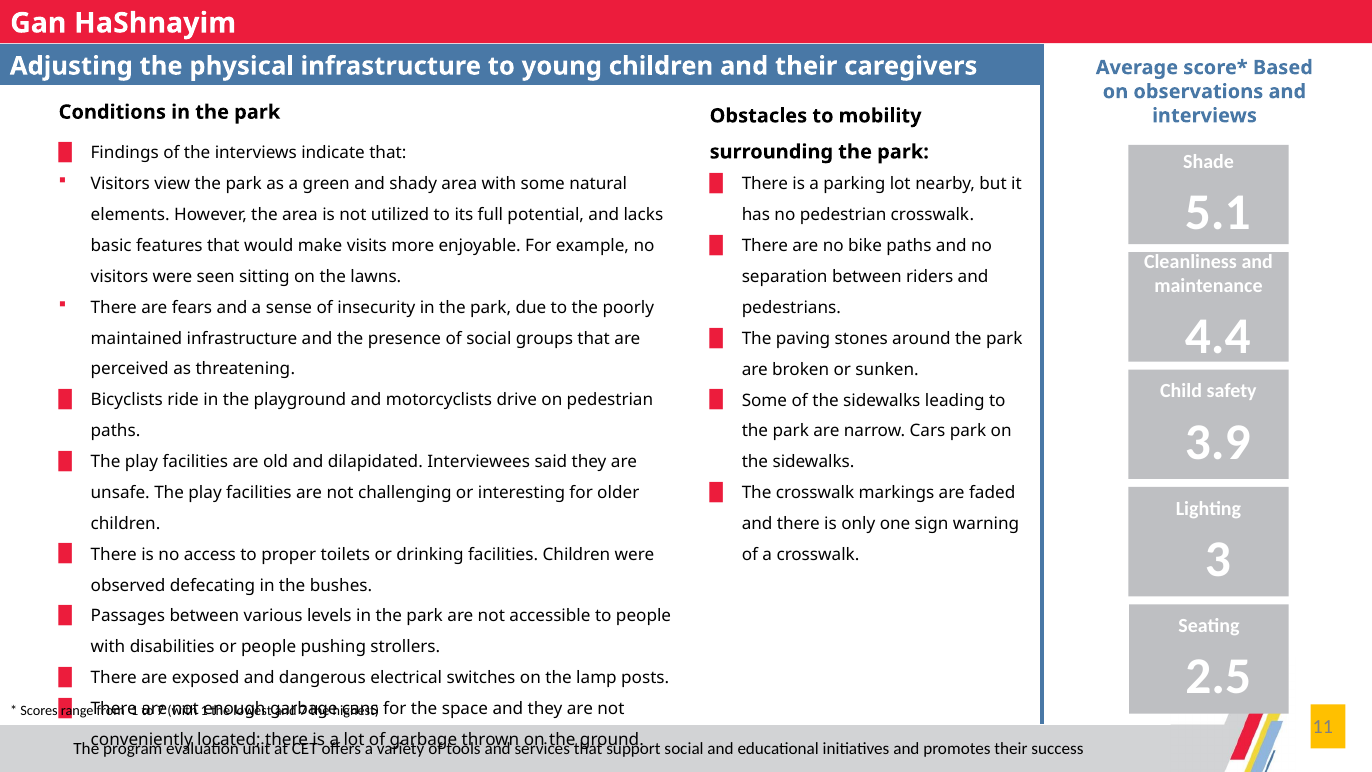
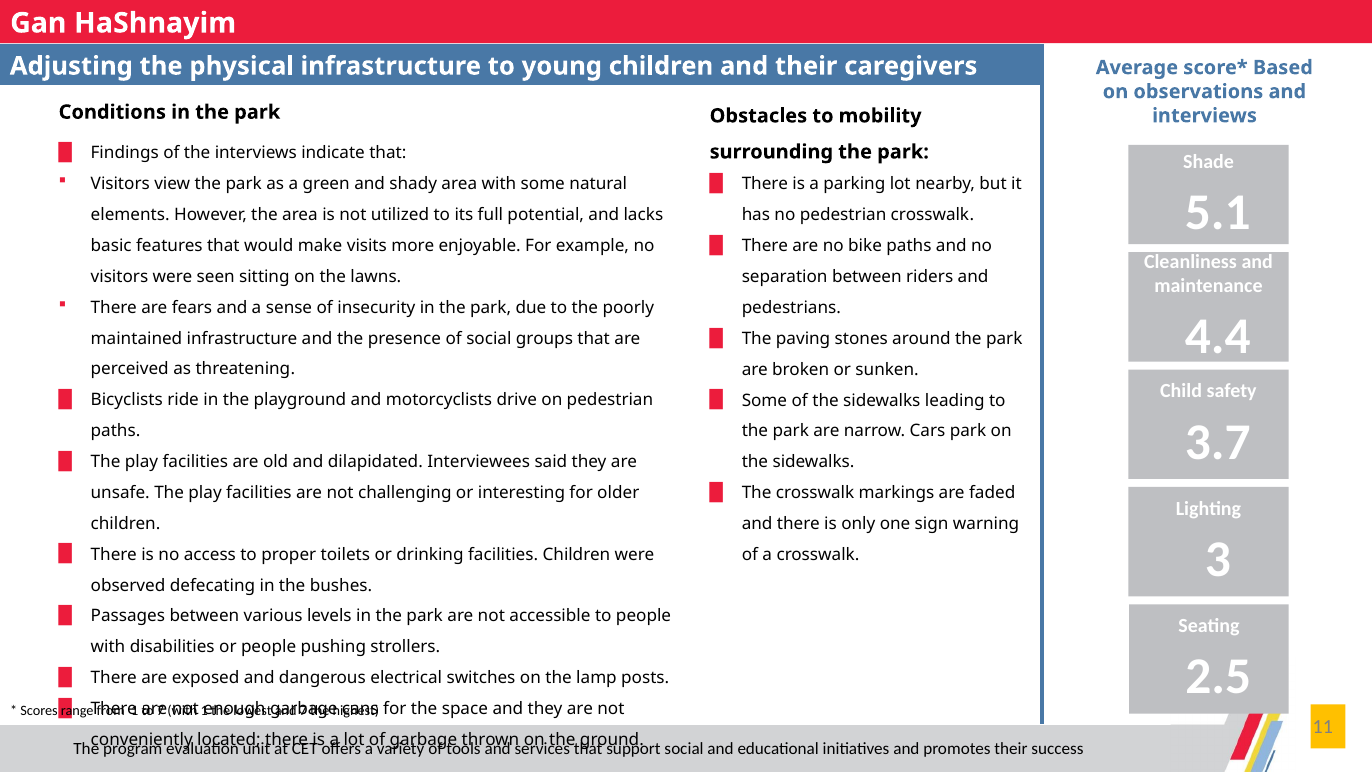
3.9: 3.9 -> 3.7 (1218, 442)
